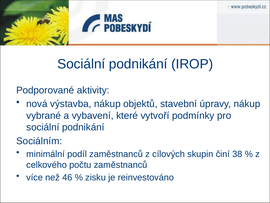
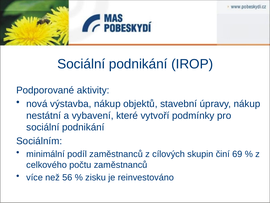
vybrané: vybrané -> nestátní (44, 115)
38: 38 -> 69 (237, 154)
46: 46 -> 56 (67, 177)
